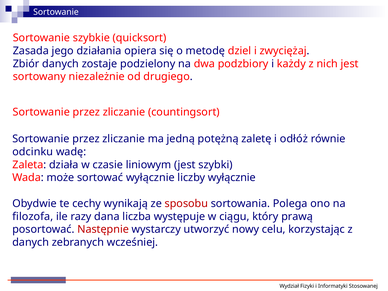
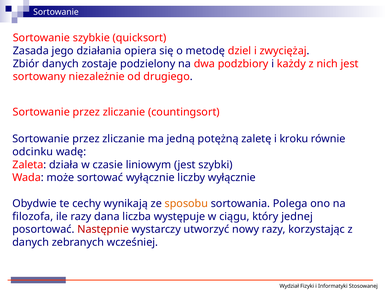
odłóż: odłóż -> kroku (294, 139)
sposobu colour: red -> orange (186, 204)
prawą: prawą -> jednej (297, 217)
nowy celu: celu -> razy (274, 229)
